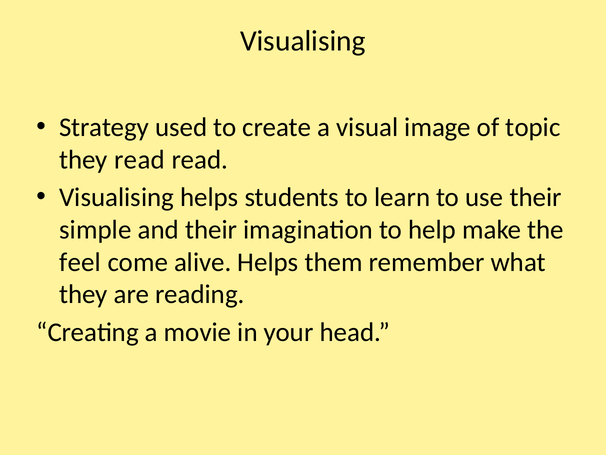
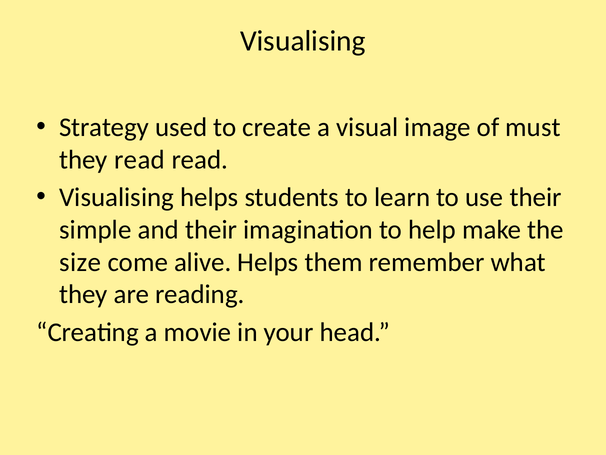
topic: topic -> must (533, 127)
feel: feel -> size (80, 262)
